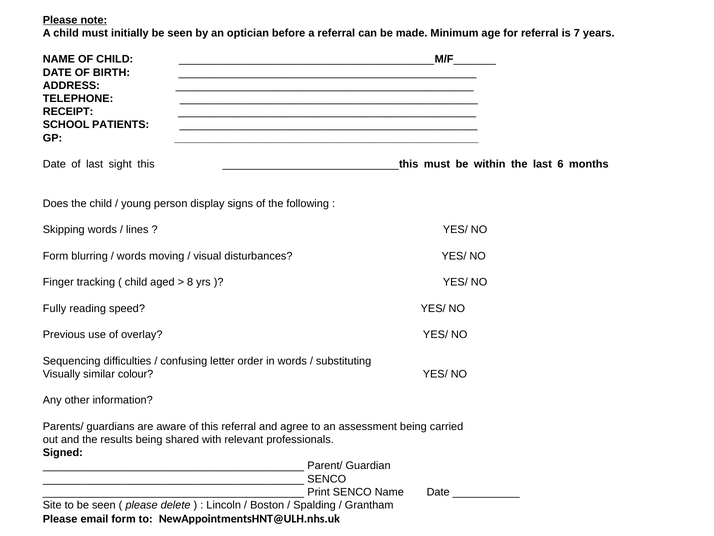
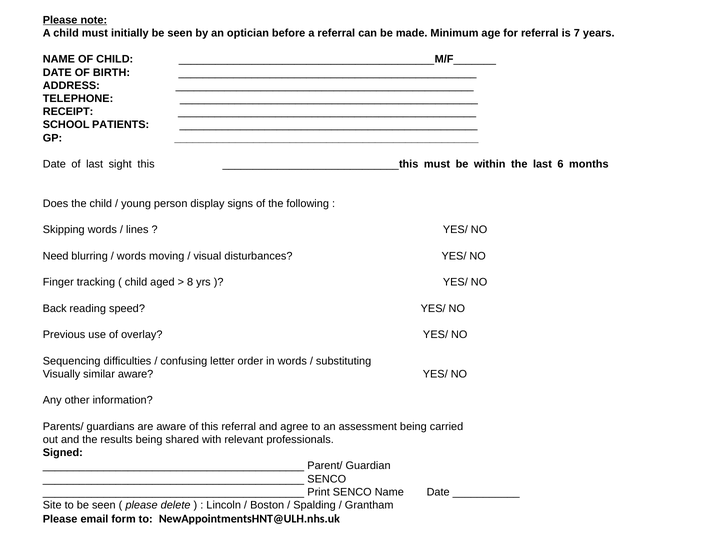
Form: Form -> Need (56, 256)
Fully: Fully -> Back (55, 308)
similar colour: colour -> aware (136, 374)
